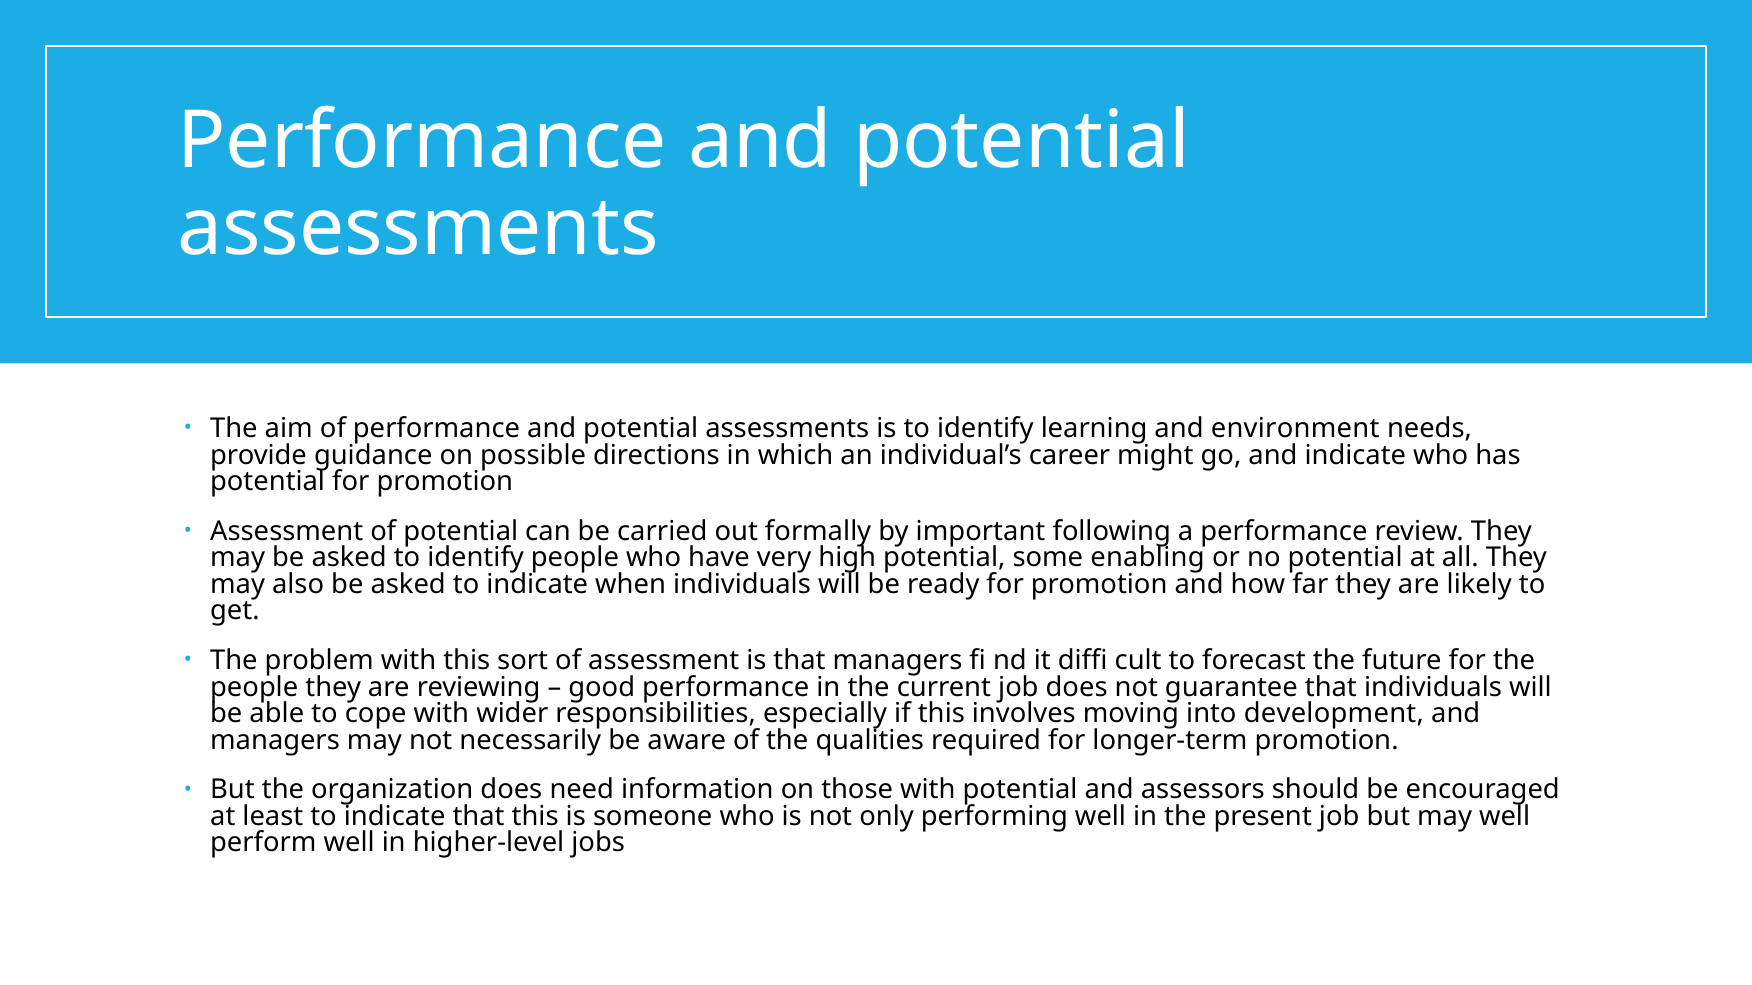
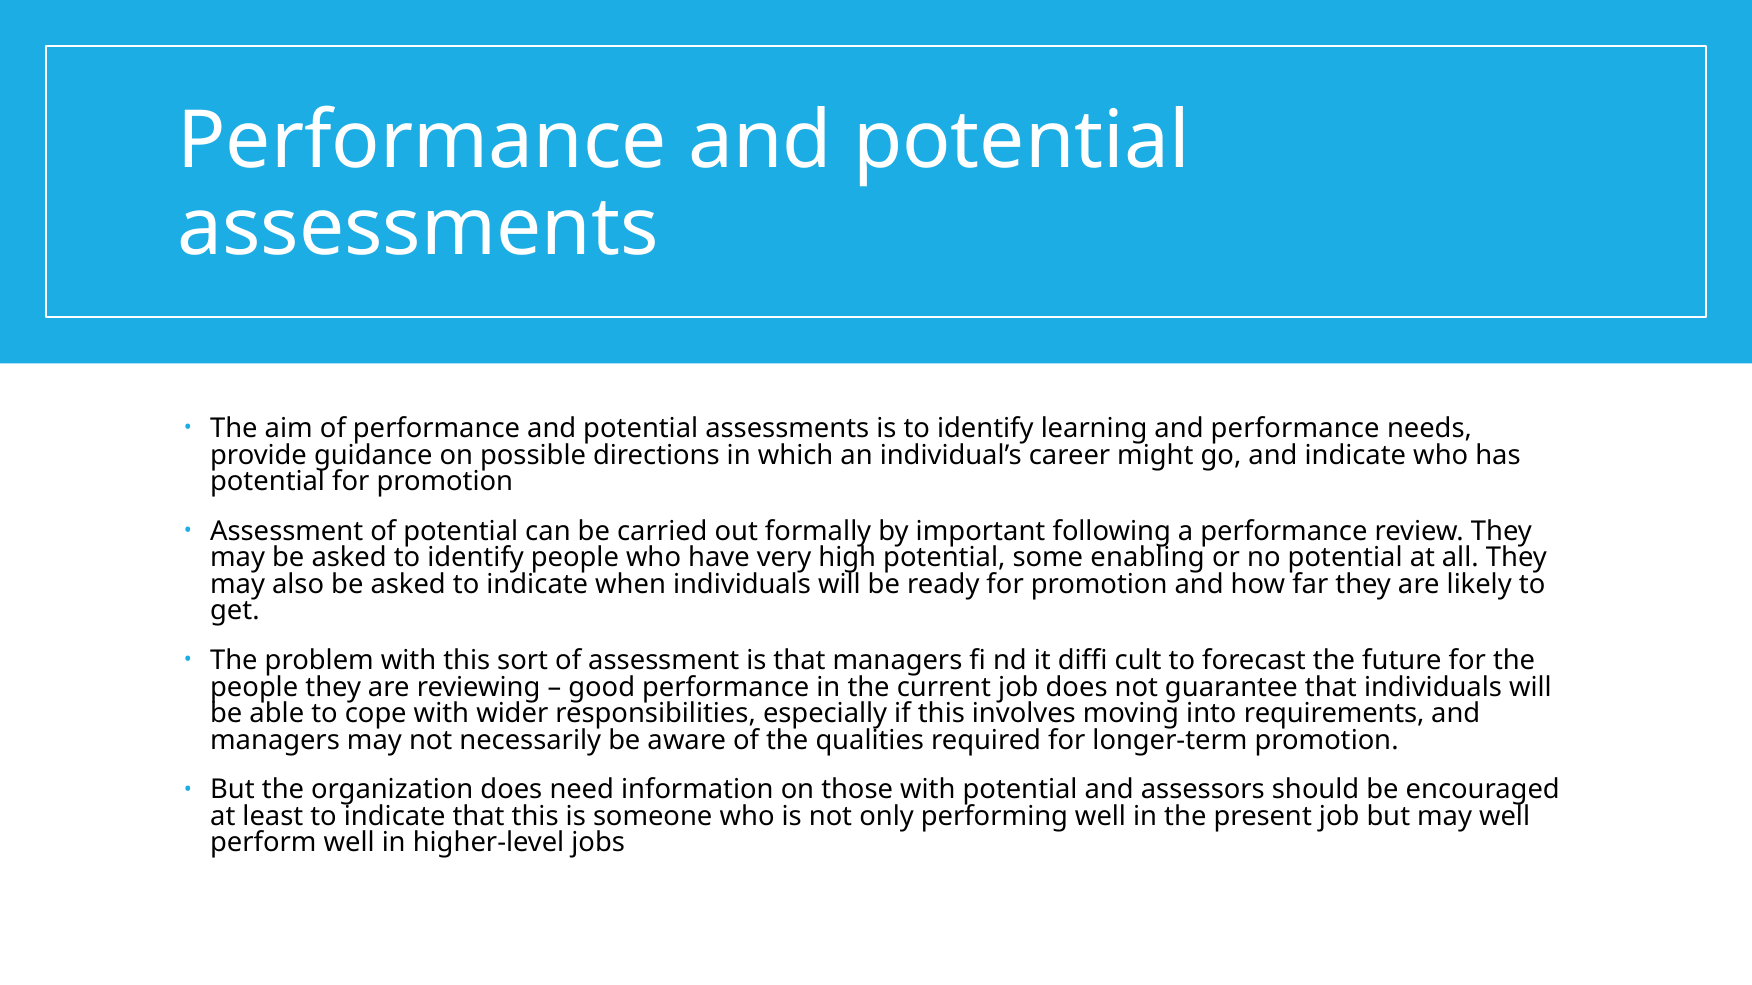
and environment: environment -> performance (1295, 429)
development: development -> requirements (1334, 714)
